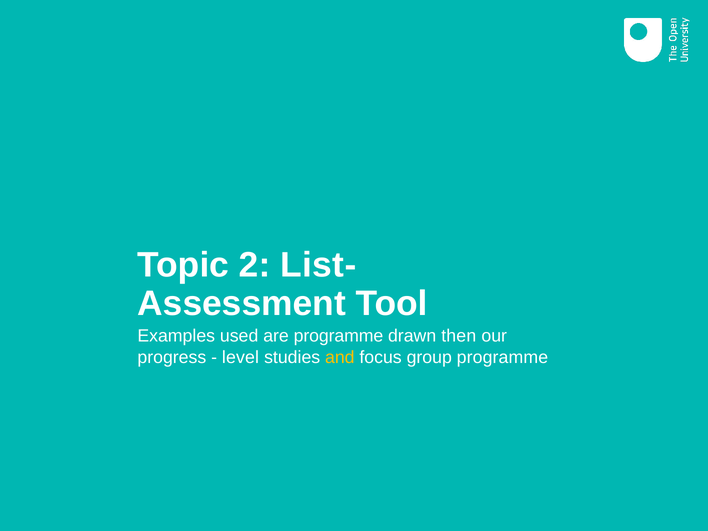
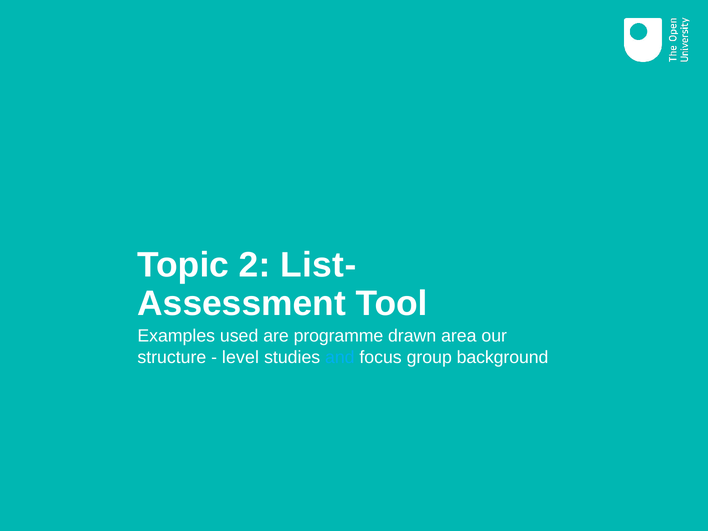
then: then -> area (459, 336)
progress: progress -> structure (172, 357)
and colour: yellow -> light blue (340, 357)
group programme: programme -> background (503, 357)
